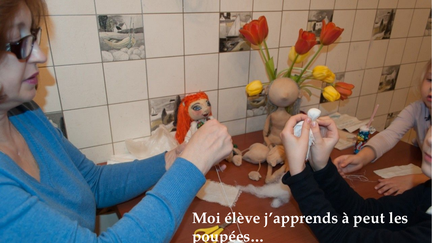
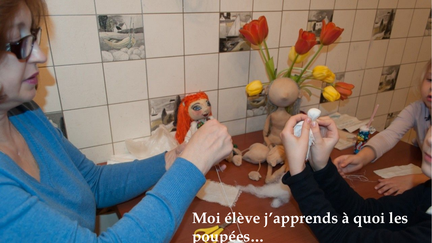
peut: peut -> quoi (369, 218)
